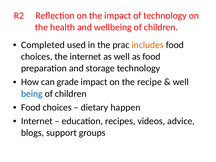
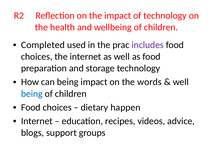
includes colour: orange -> purple (148, 45)
can grade: grade -> being (68, 82)
recipe: recipe -> words (149, 82)
